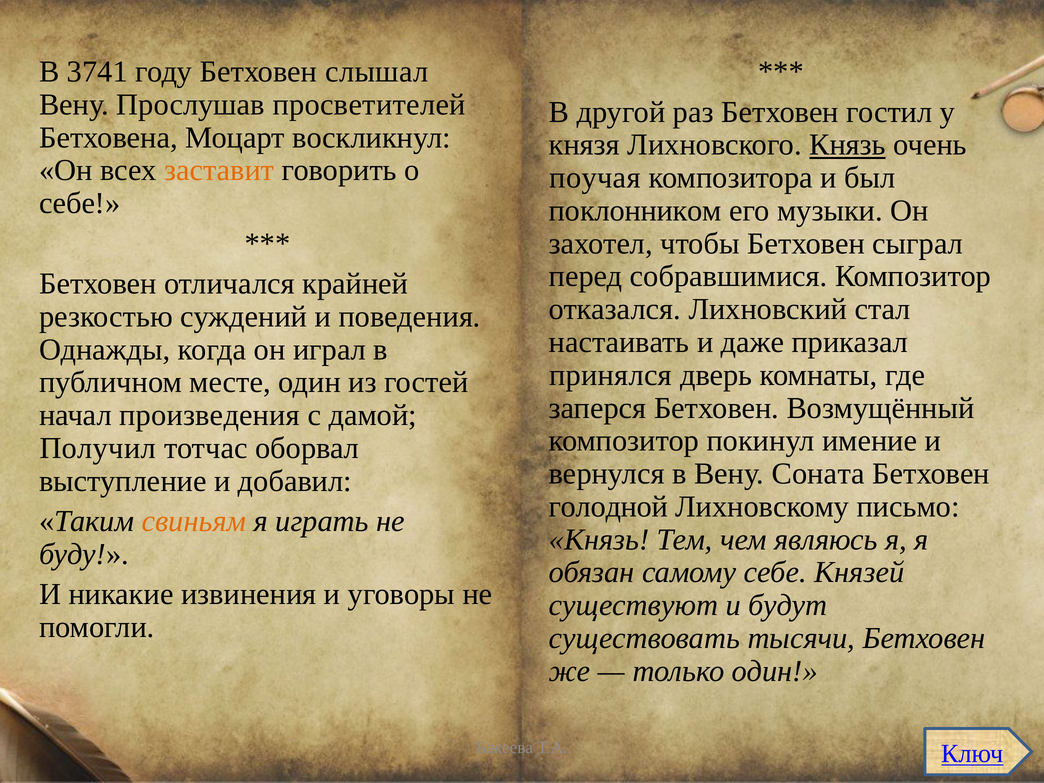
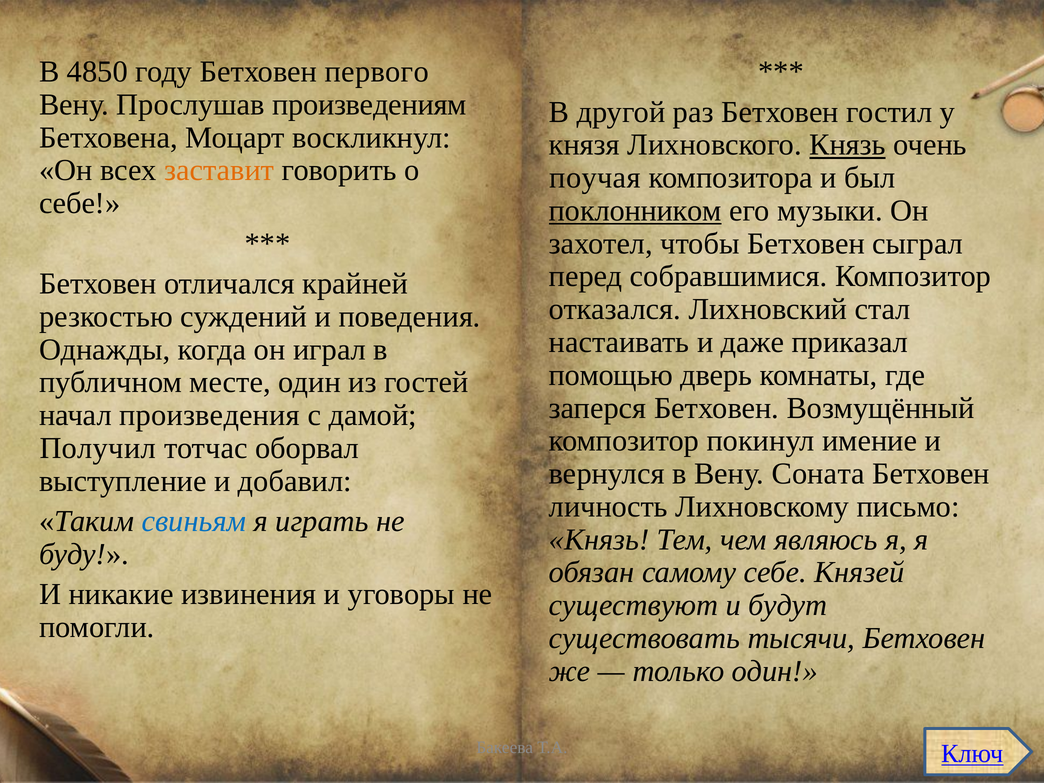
3741: 3741 -> 4850 (97, 72)
слышал: слышал -> первого (377, 72)
просветителей: просветителей -> произведениям (369, 105)
поклонником underline: none -> present (635, 211)
принялся: принялся -> помощью (611, 375)
голодной: голодной -> личность (608, 507)
свиньям colour: orange -> blue (194, 521)
